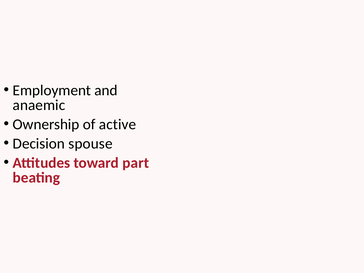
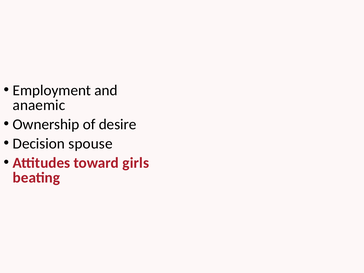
active: active -> desire (118, 124)
part: part -> girls (136, 163)
